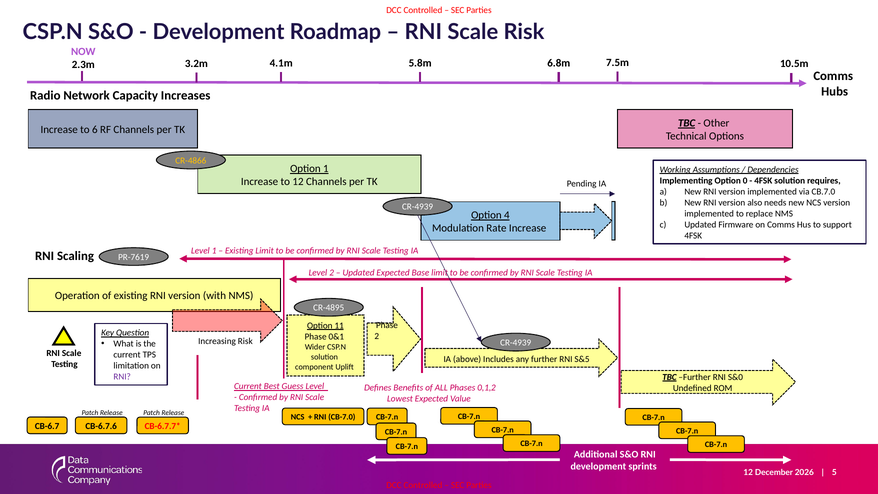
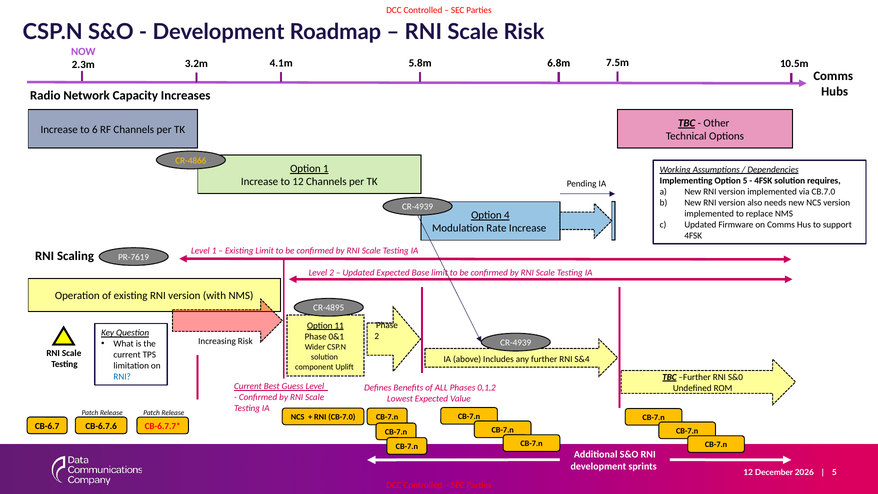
Option 0: 0 -> 5 (745, 181)
S&5: S&5 -> S&4 (582, 359)
RNI colour: purple -> blue (122, 377)
